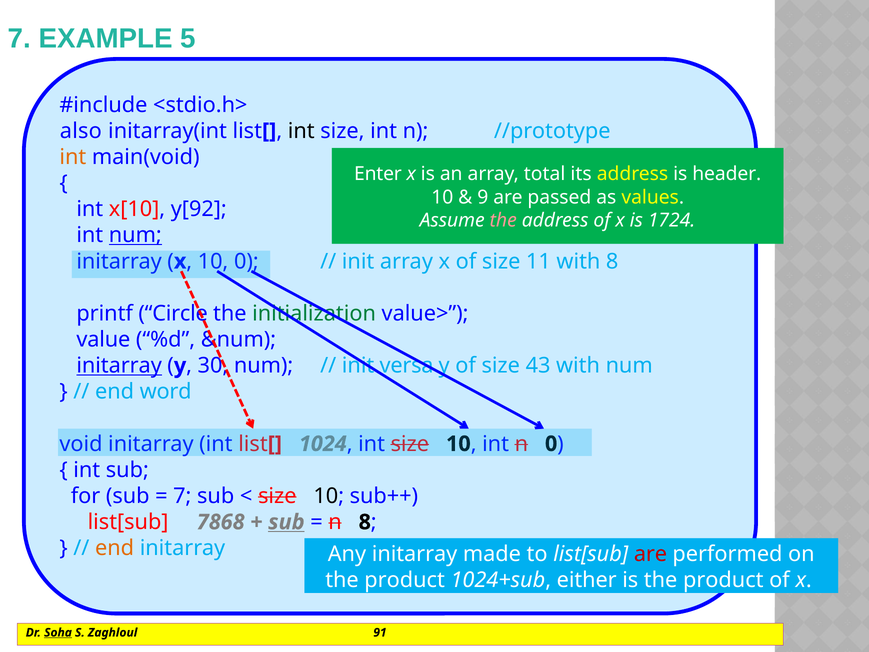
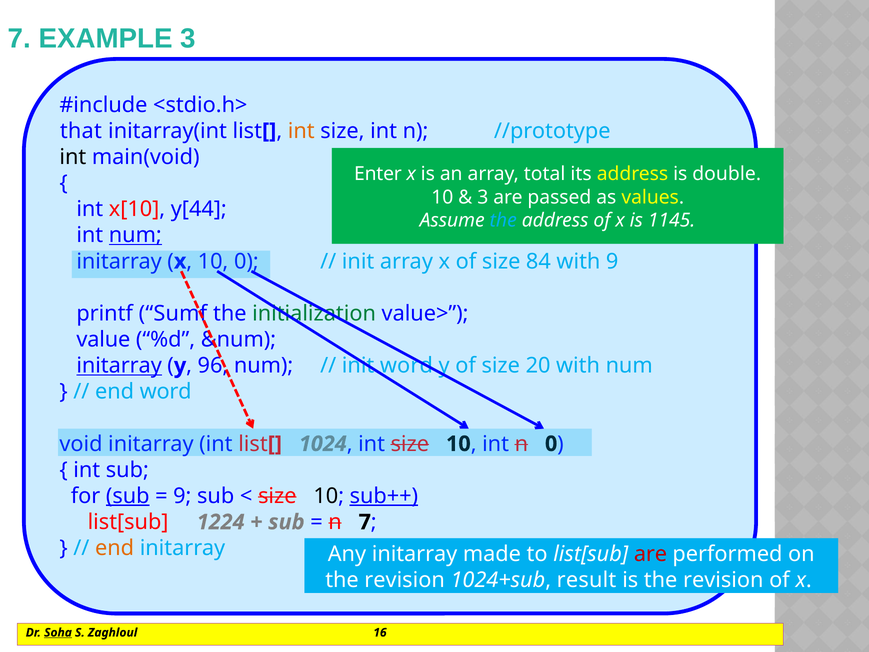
EXAMPLE 5: 5 -> 3 (188, 39)
also: also -> that (81, 131)
int colour: black -> orange (301, 131)
int colour: orange -> black (73, 157)
header: header -> double (727, 174)
9: 9 -> 3 (483, 197)
y[92: y[92 -> y[44 (199, 209)
the colour: pink -> light blue (503, 220)
1724: 1724 -> 1145 (672, 220)
11: 11 -> 84 (538, 261)
with 8: 8 -> 9 (612, 261)
Circle: Circle -> Sumf (173, 313)
30: 30 -> 96 (213, 366)
init versa: versa -> word (406, 366)
43: 43 -> 20 (538, 366)
sub underline: none -> present (128, 496)
7: 7 -> 9 (182, 496)
sub++ underline: none -> present (384, 496)
7868: 7868 -> 1224 (221, 522)
sub underline: present -> none (286, 522)
n 8: 8 -> 7 (365, 522)
product: product -> revision (405, 580)
either: either -> result (587, 580)
is the product: product -> revision (723, 580)
91: 91 -> 16 (380, 632)
